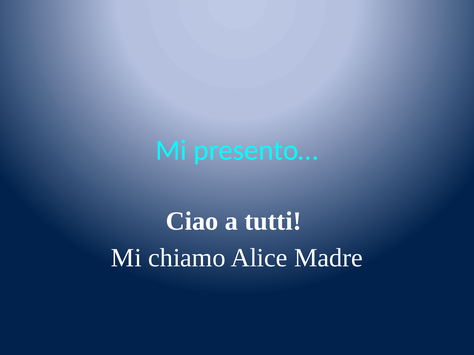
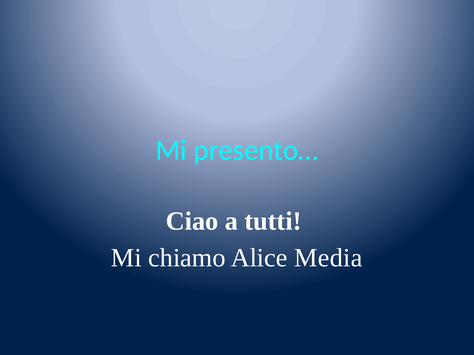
Madre: Madre -> Media (328, 258)
